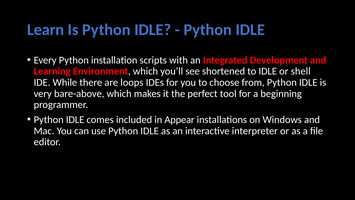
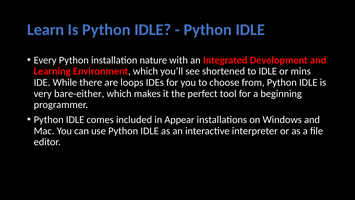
scripts: scripts -> nature (153, 60)
shell: shell -> mins (301, 71)
bare-above: bare-above -> bare-either (79, 93)
